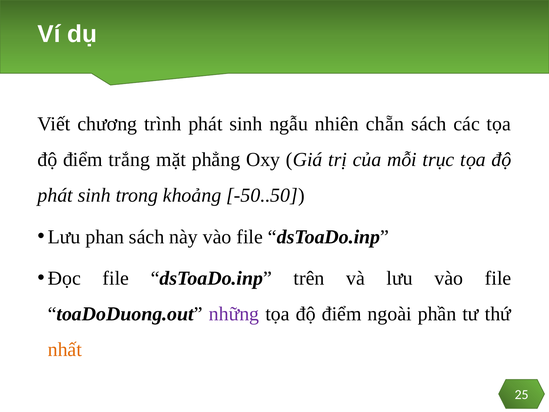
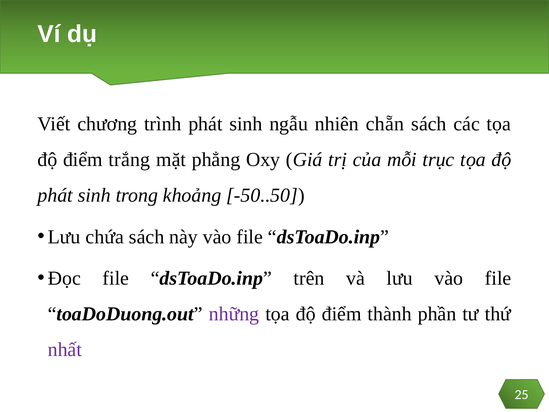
phan: phan -> chứa (105, 237)
ngoài: ngoài -> thành (390, 314)
nhất colour: orange -> purple (65, 349)
